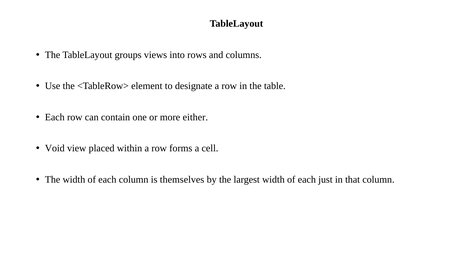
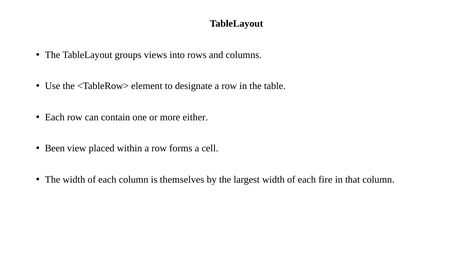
Void: Void -> Been (55, 148)
just: just -> fire (325, 180)
